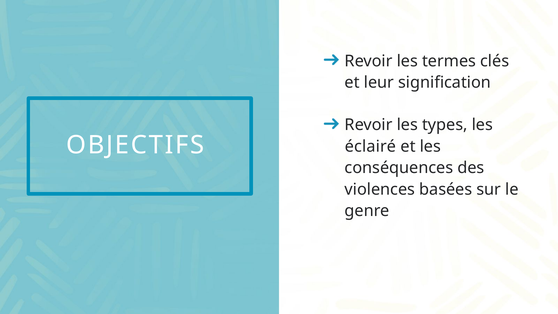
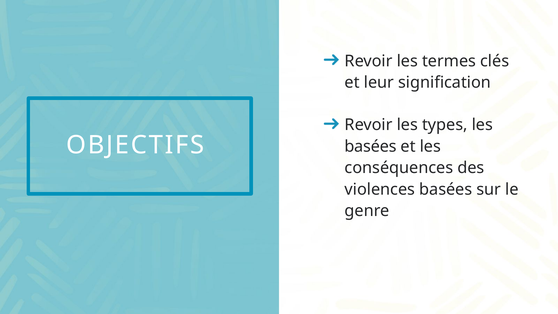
éclairé: éclairé -> basées (371, 146)
